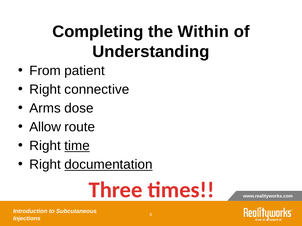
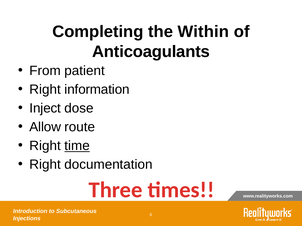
Understanding: Understanding -> Anticoagulants (151, 52)
connective: connective -> information (97, 90)
Arms: Arms -> Inject (45, 108)
documentation underline: present -> none (109, 165)
